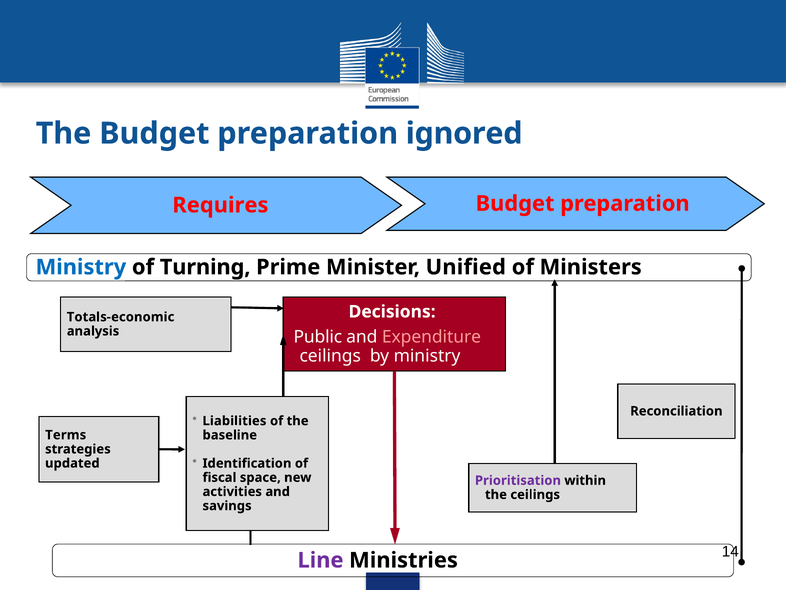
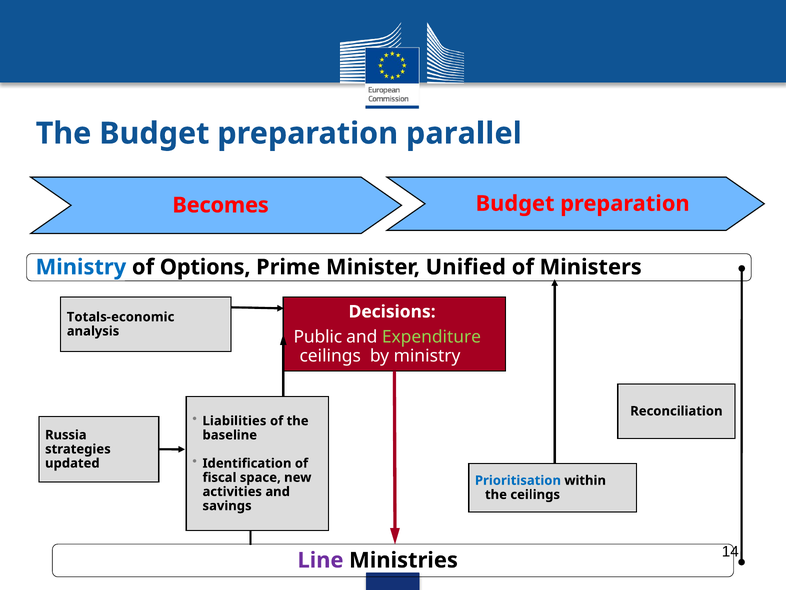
ignored: ignored -> parallel (464, 133)
Requires: Requires -> Becomes (221, 205)
Turning: Turning -> Options (205, 267)
Expenditure colour: pink -> light green (431, 337)
Terms: Terms -> Russia (66, 435)
Prioritisation colour: purple -> blue (518, 480)
